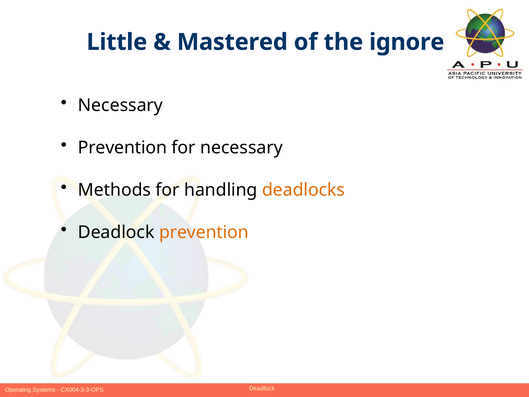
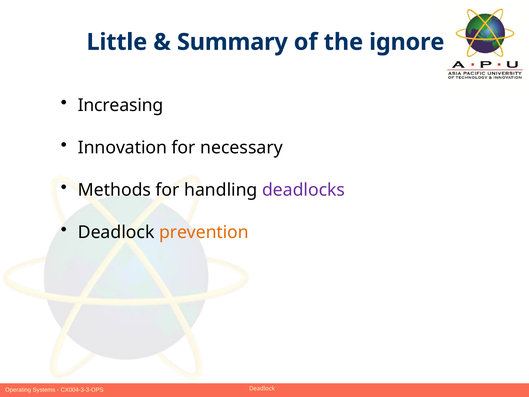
Mastered: Mastered -> Summary (232, 42)
Necessary: Necessary -> Increasing (121, 105)
Prevention: Prevention -> Innovation (122, 148)
deadlocks colour: orange -> purple (304, 190)
